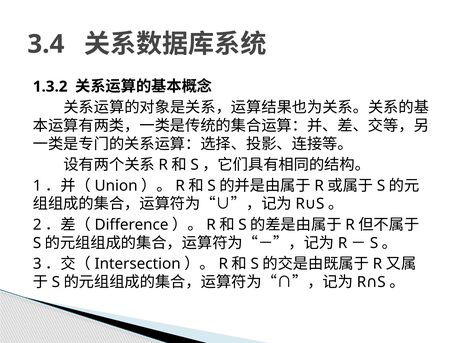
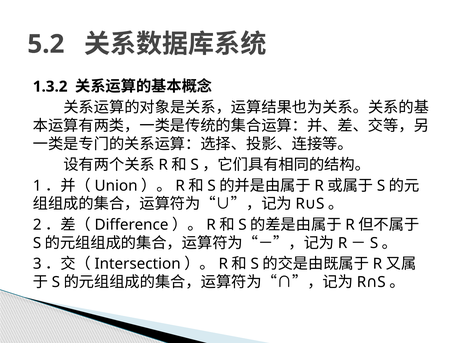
3.4: 3.4 -> 5.2 (46, 44)
